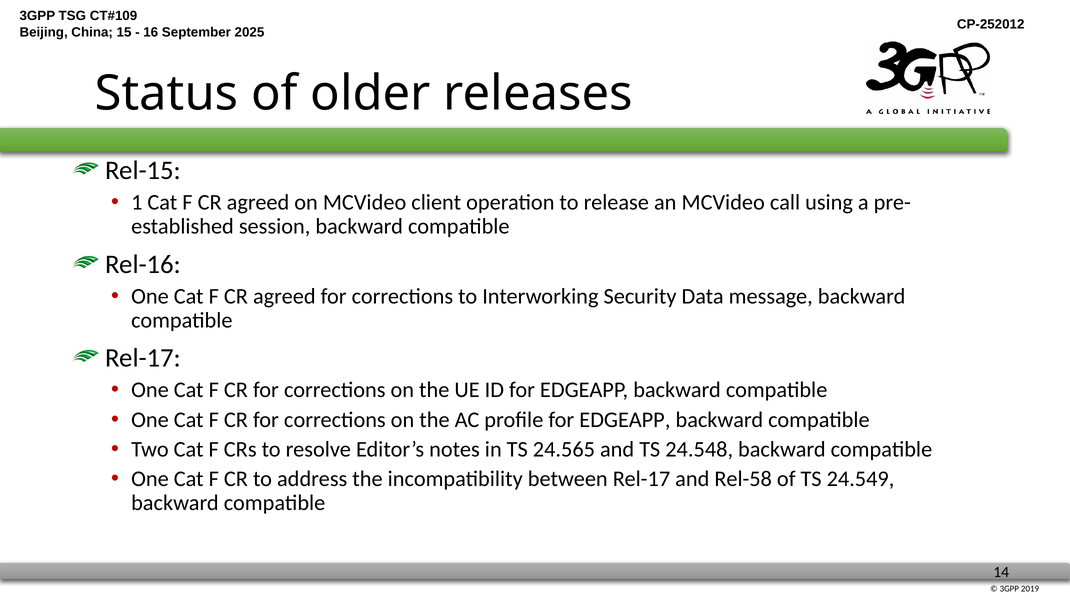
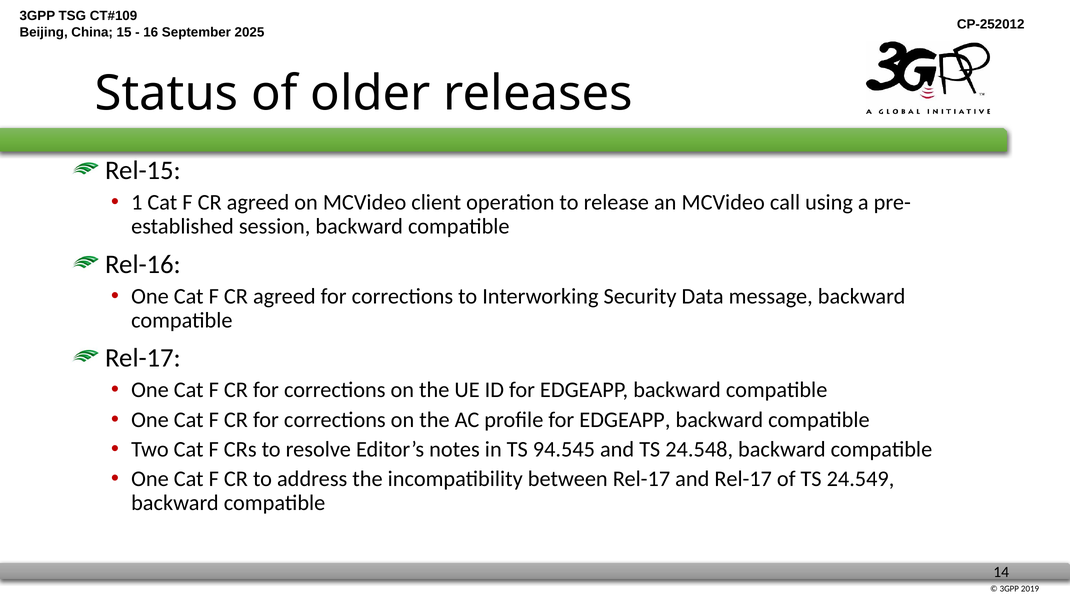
24.565: 24.565 -> 94.545 (564, 449)
and Rel-58: Rel-58 -> Rel-17 (743, 479)
